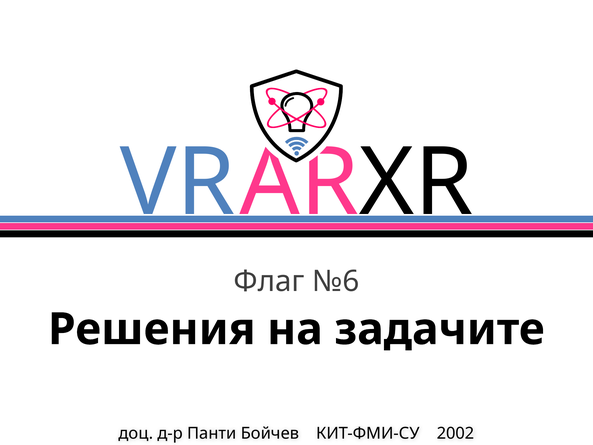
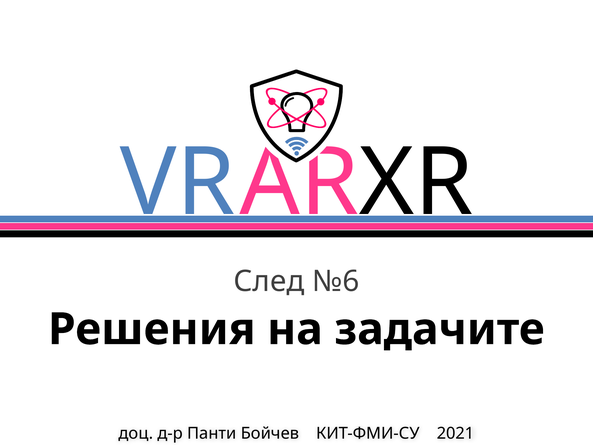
Флаг: Флаг -> След (269, 281)
2002: 2002 -> 2021 (456, 433)
